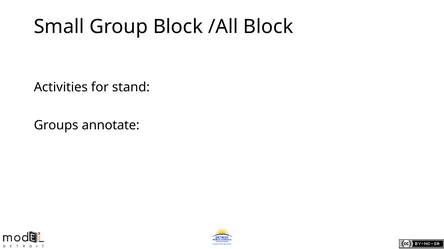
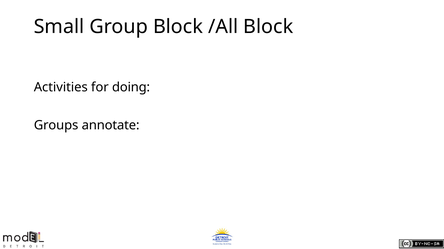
stand: stand -> doing (131, 88)
